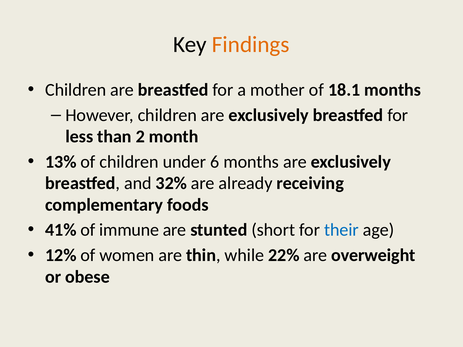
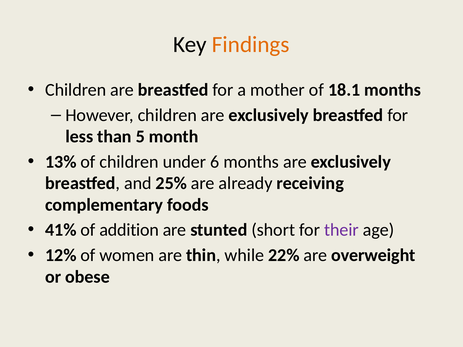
2: 2 -> 5 (140, 137)
32%: 32% -> 25% (171, 183)
immune: immune -> addition (129, 230)
their colour: blue -> purple (341, 230)
